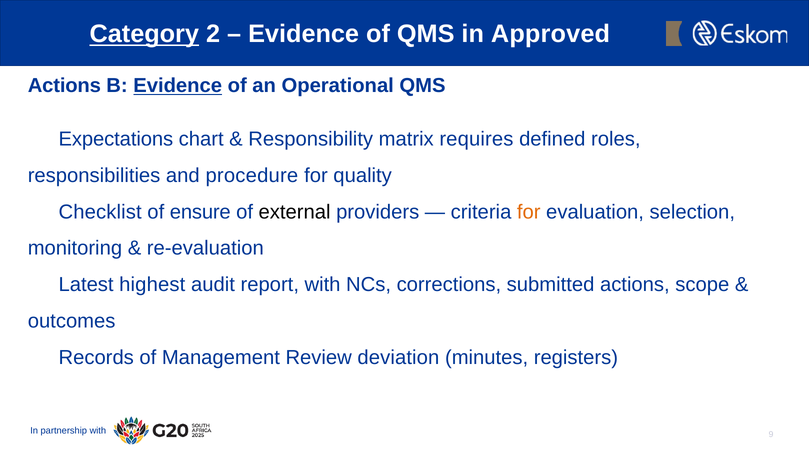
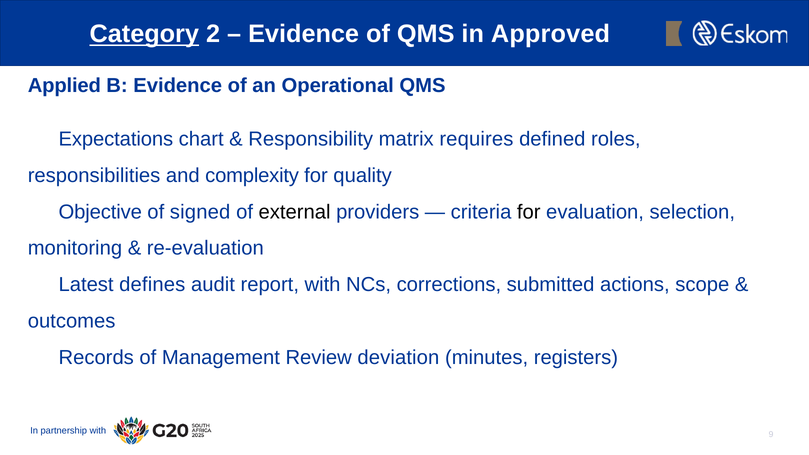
Actions: Actions -> Applied (64, 86)
Evidence underline: present -> none (178, 86)
procedure: procedure -> complexity (252, 175)
Checklist: Checklist -> Objective (100, 212)
ensure: ensure -> signed (200, 212)
for colour: orange -> black (529, 212)
highest: highest -> defines (152, 285)
